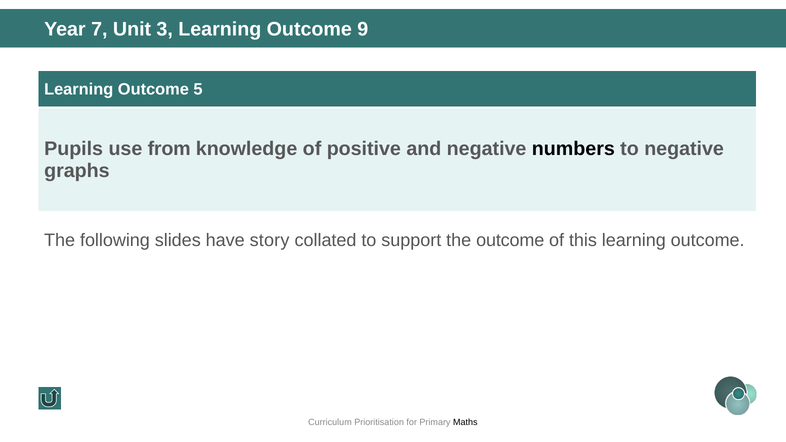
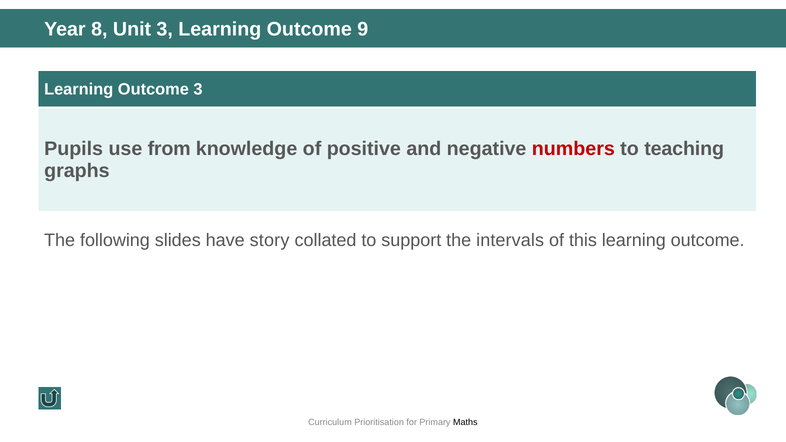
7: 7 -> 8 (99, 29)
Outcome 5: 5 -> 3 (198, 90)
numbers colour: black -> red (573, 149)
to negative: negative -> teaching (684, 149)
the outcome: outcome -> intervals (510, 240)
